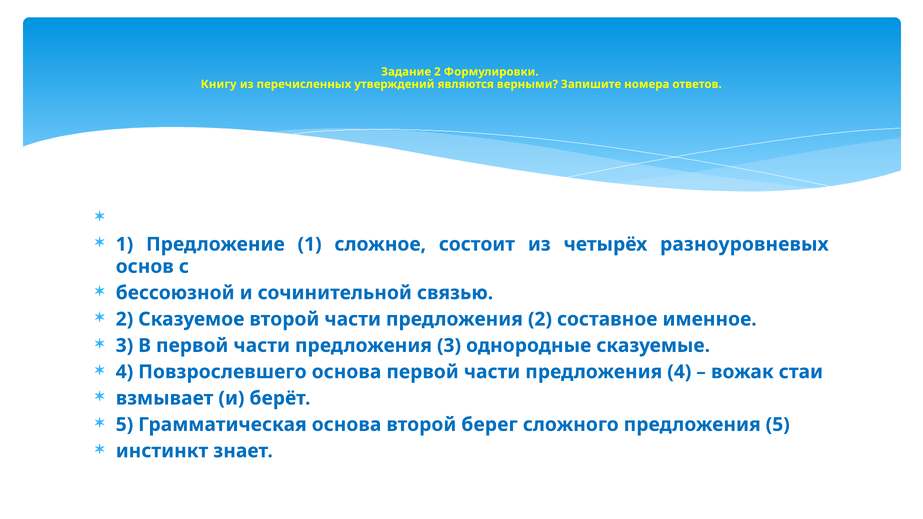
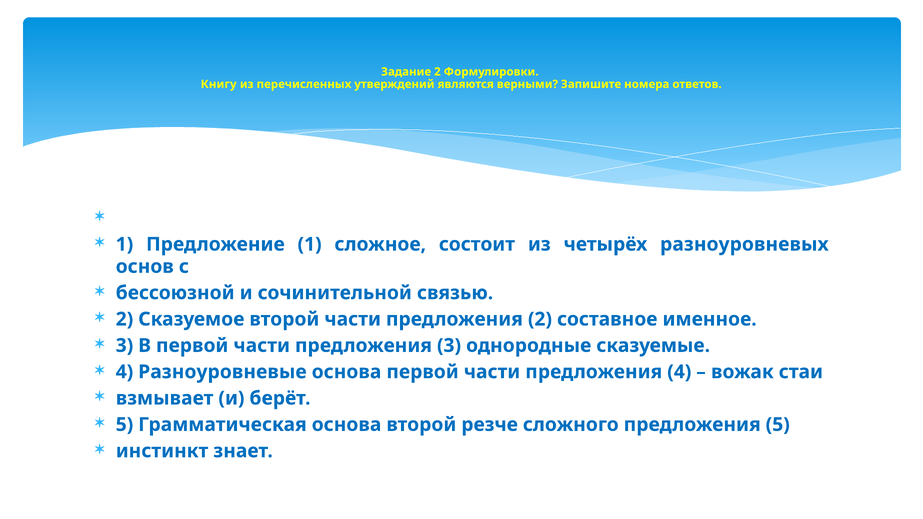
Повзрослевшего: Повзрослевшего -> Разноуровневые (222, 372)
берег: берег -> резче (490, 425)
